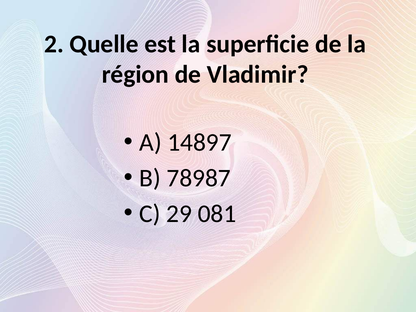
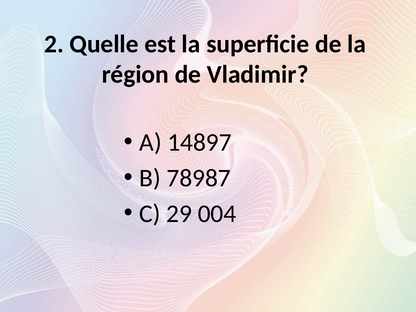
081: 081 -> 004 (217, 214)
